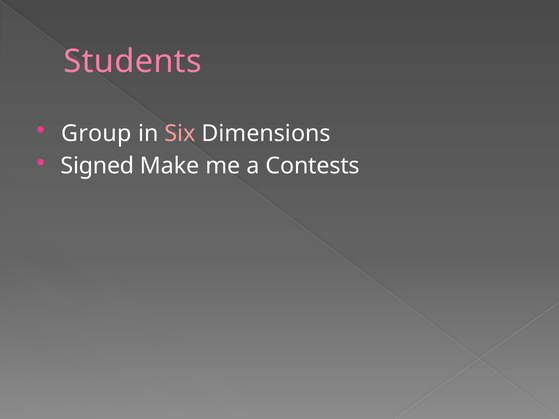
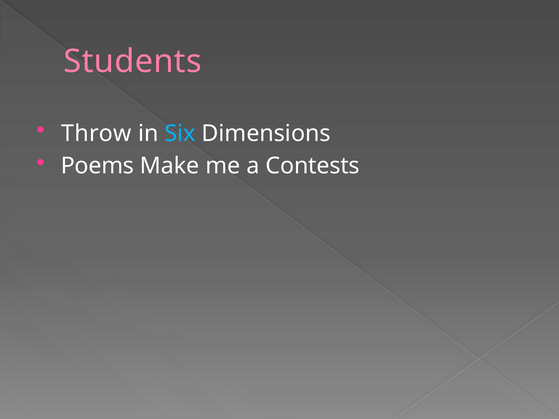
Group: Group -> Throw (96, 133)
Six colour: pink -> light blue (180, 133)
Signed: Signed -> Poems (97, 166)
